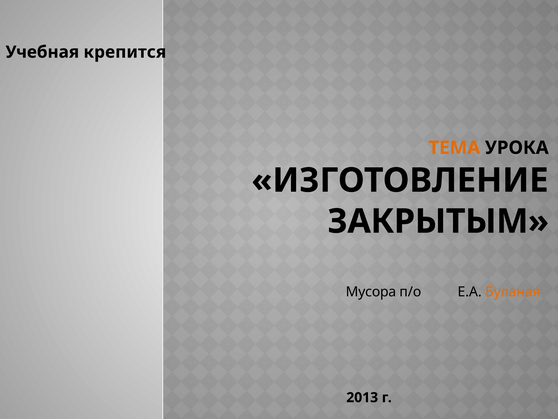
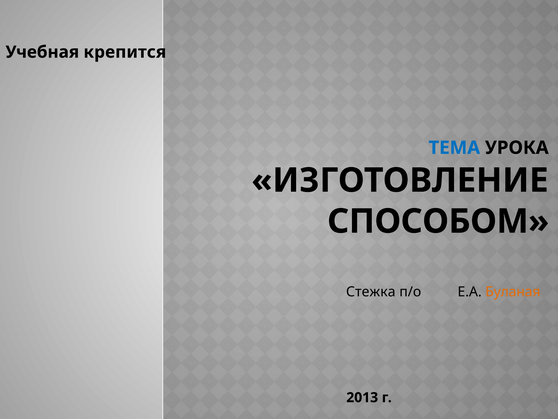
ТЕМА colour: orange -> blue (454, 148)
ЗАКРЫТЫМ: ЗАКРЫТЫМ -> СПОСОБОМ (438, 221)
Мусора: Мусора -> Стежка (371, 292)
